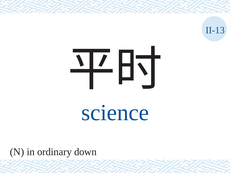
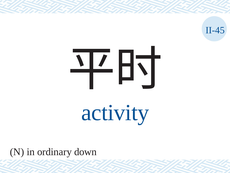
II-13: II-13 -> II-45 (215, 30)
science: science -> activity (115, 112)
